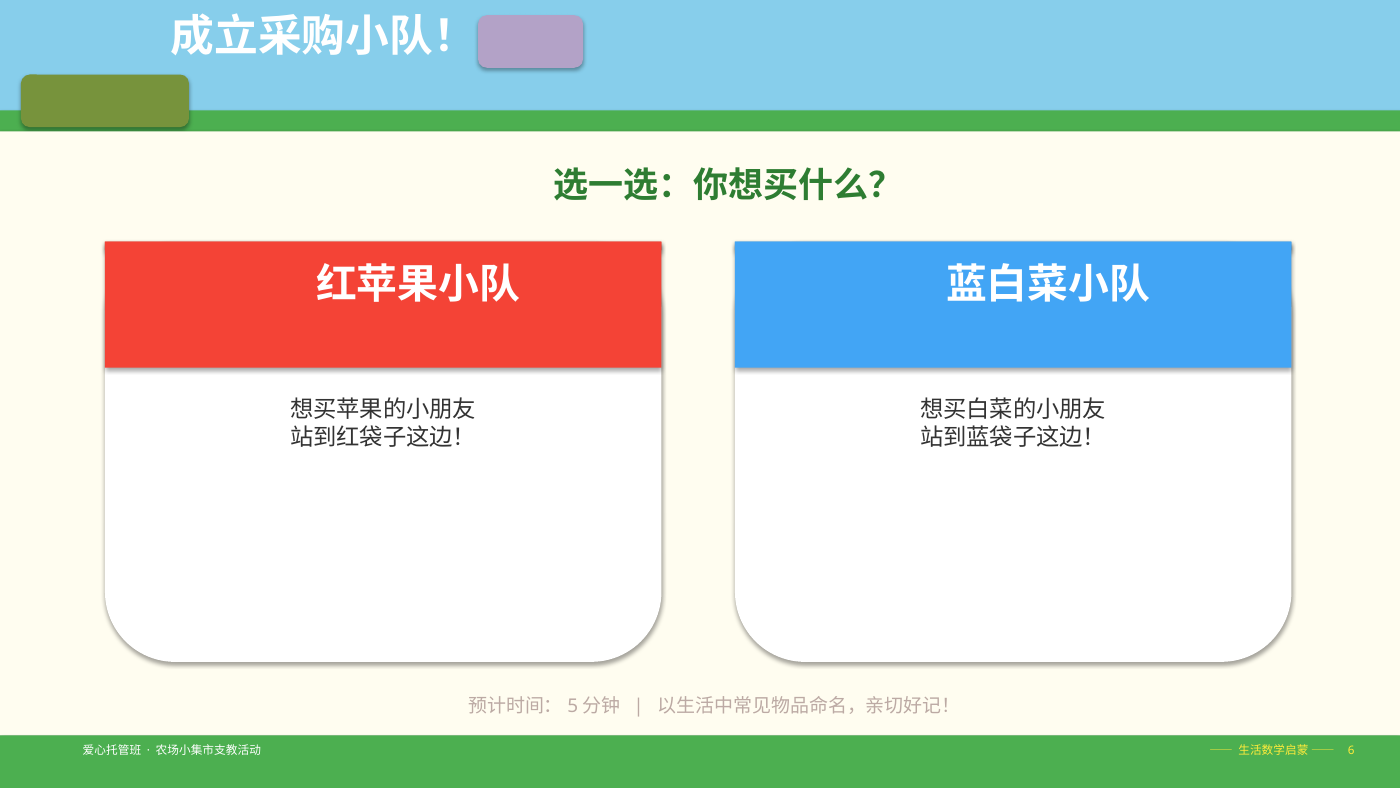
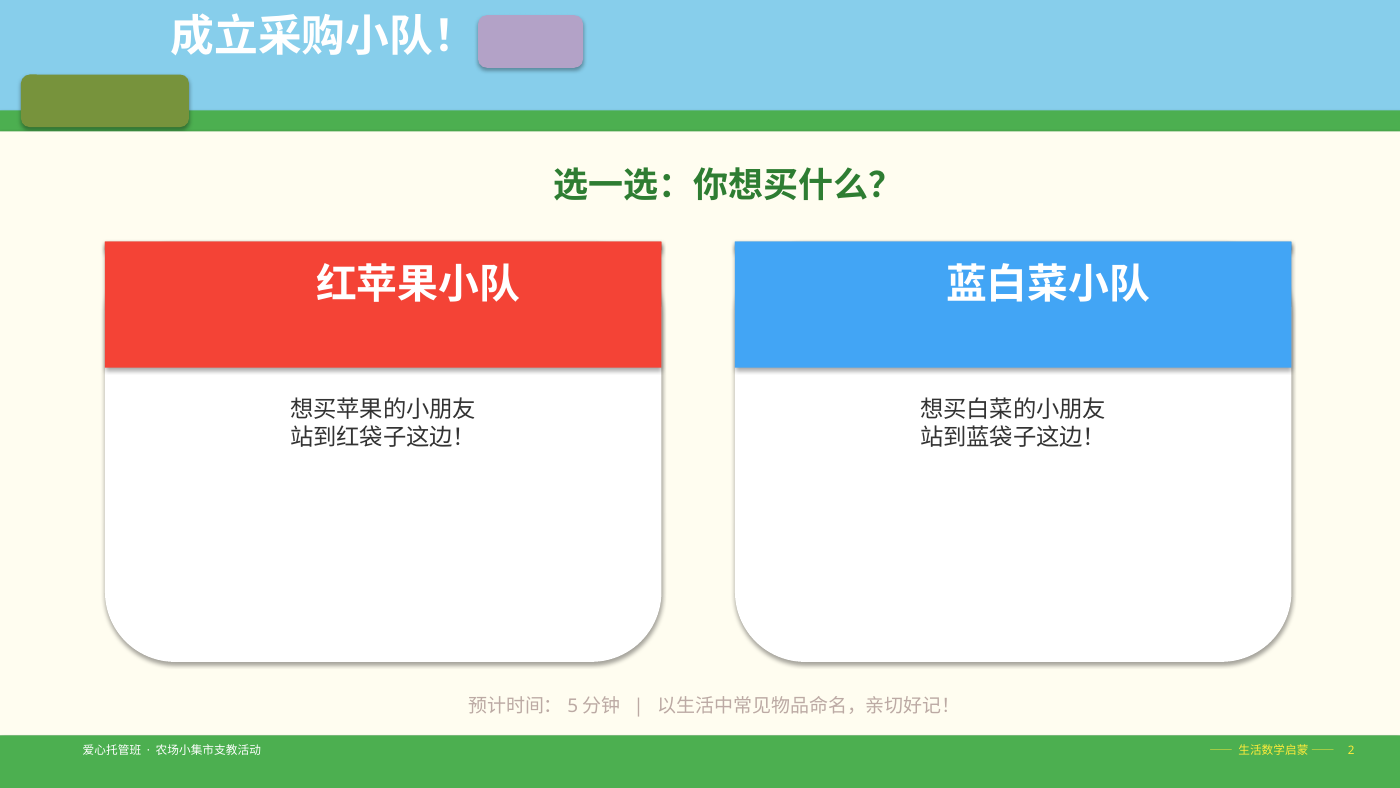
6: 6 -> 2 (1351, 750)
